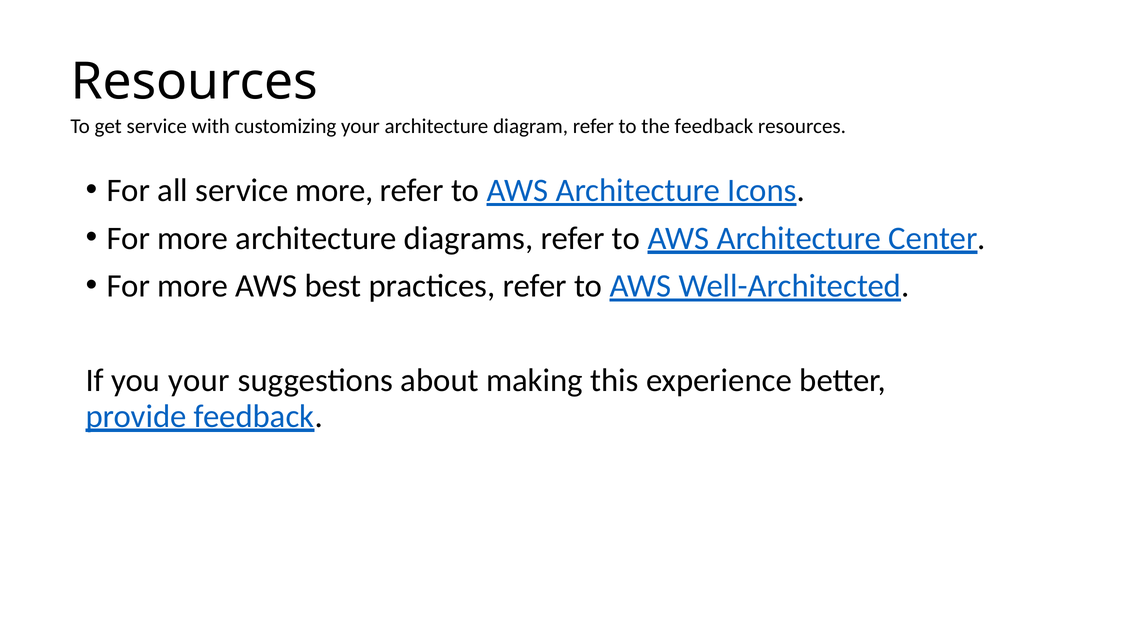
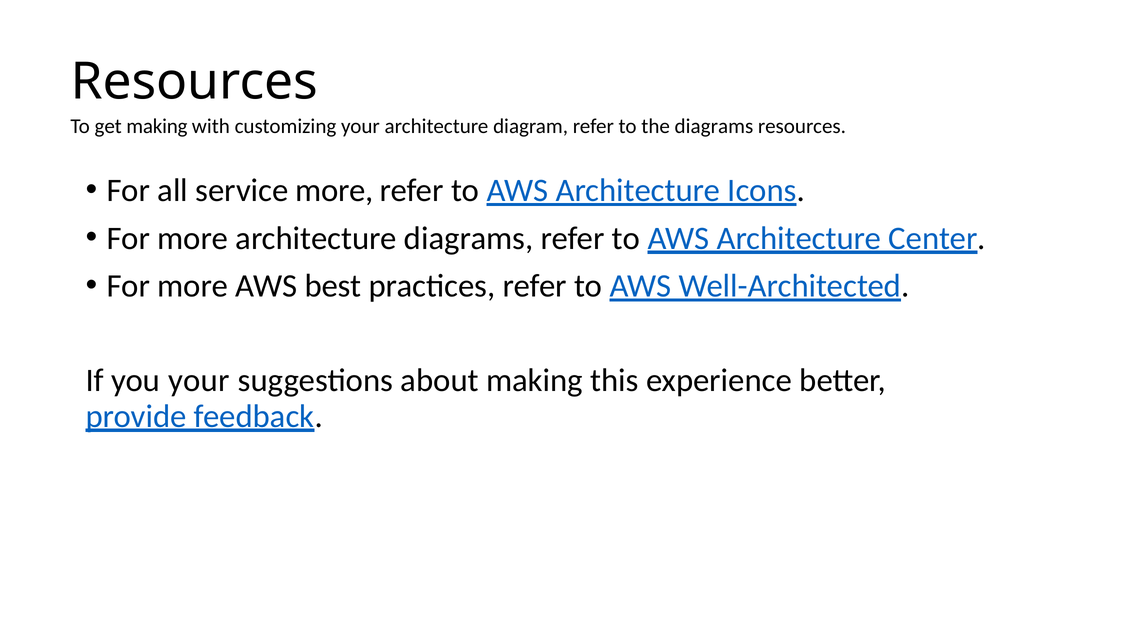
get service: service -> making (157, 126)
the feedback: feedback -> diagrams (714, 126)
